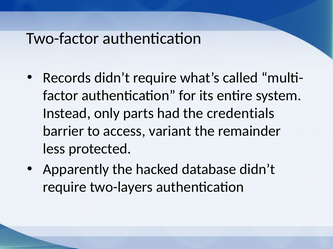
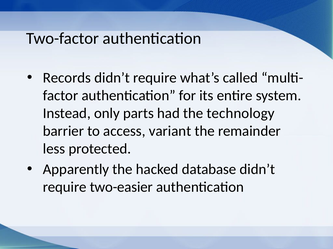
credentials: credentials -> technology (241, 114)
two-layers: two-layers -> two-easier (121, 188)
